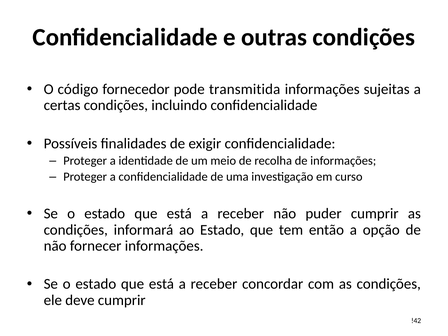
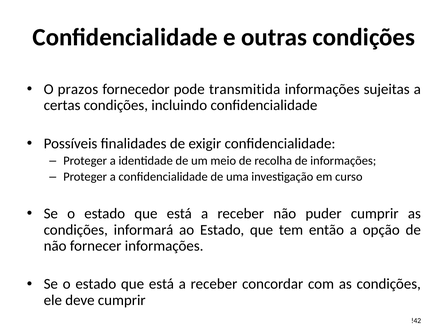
código: código -> prazos (78, 89)
